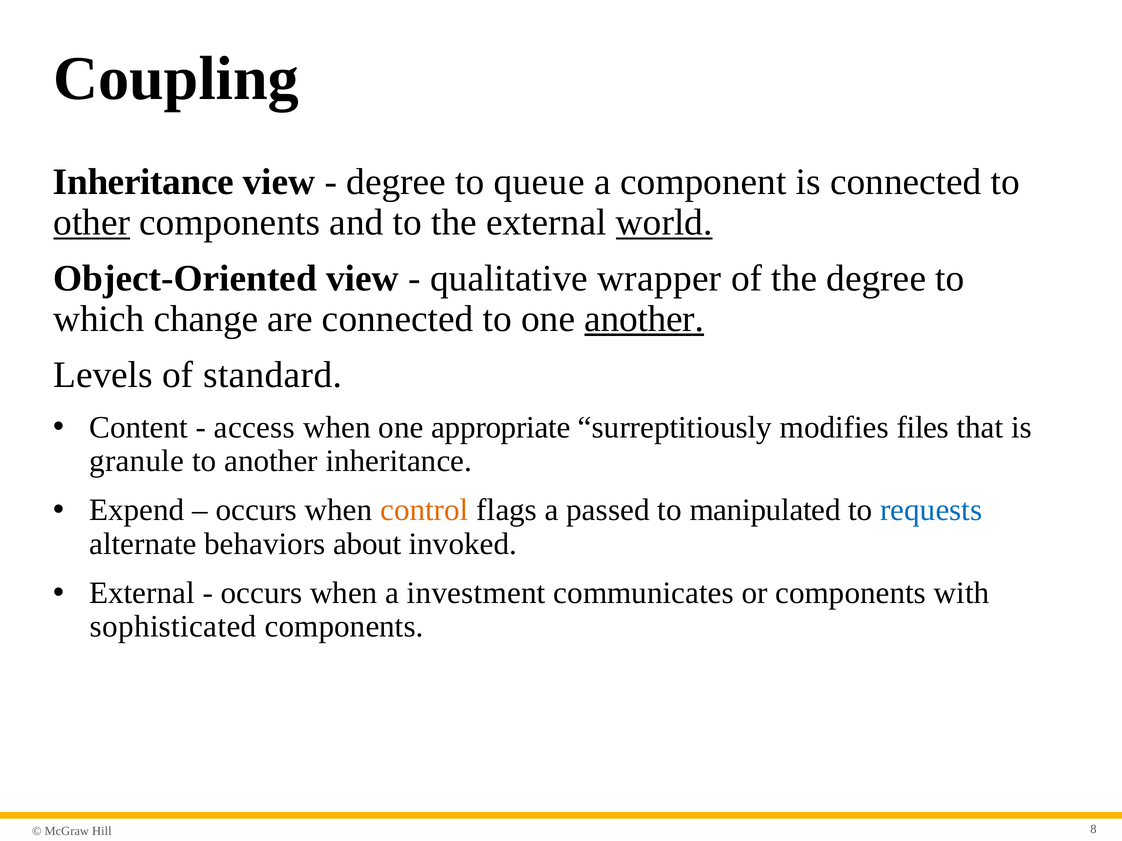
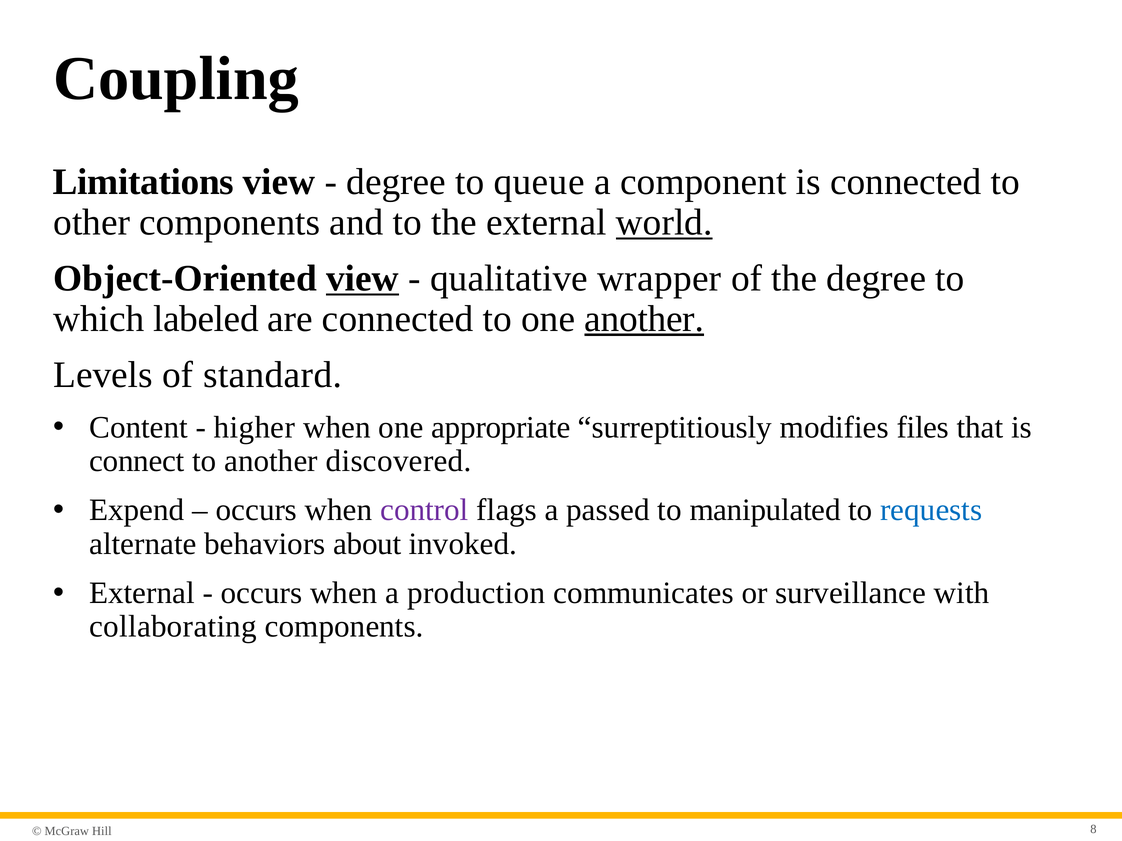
Inheritance: Inheritance -> Limitations (143, 182)
other underline: present -> none (92, 223)
view underline: none -> present (362, 279)
change: change -> labeled (206, 319)
access: access -> higher (254, 428)
granule: granule -> connect (137, 461)
another inheritance: inheritance -> discovered (399, 461)
control colour: orange -> purple (424, 510)
investment: investment -> production (476, 593)
or components: components -> surveillance (851, 593)
sophisticated: sophisticated -> collaborating (173, 627)
